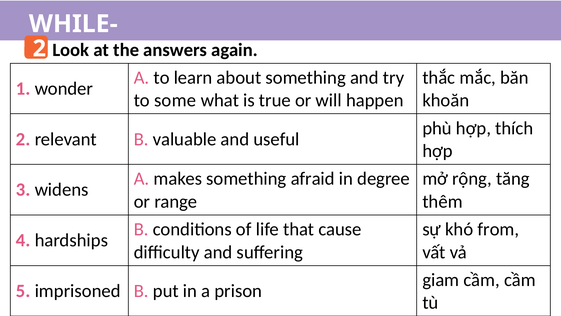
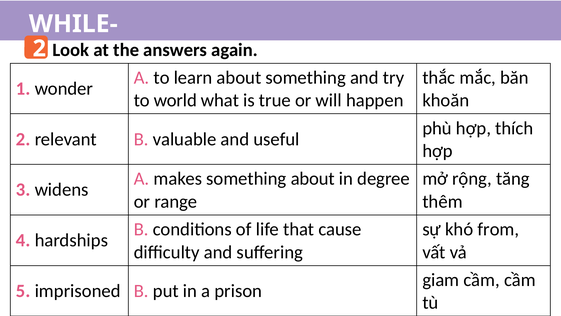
some: some -> world (175, 100)
something afraid: afraid -> about (313, 178)
